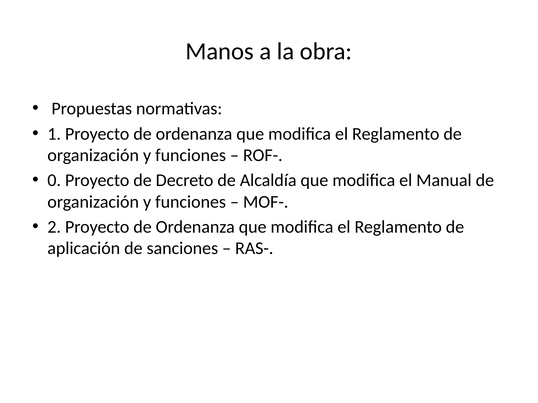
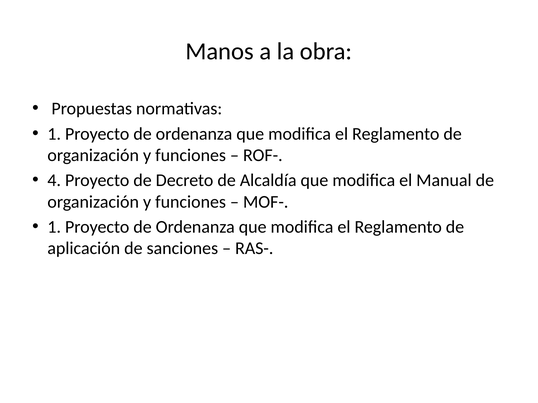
0: 0 -> 4 (54, 181)
2: 2 -> 1 (54, 227)
